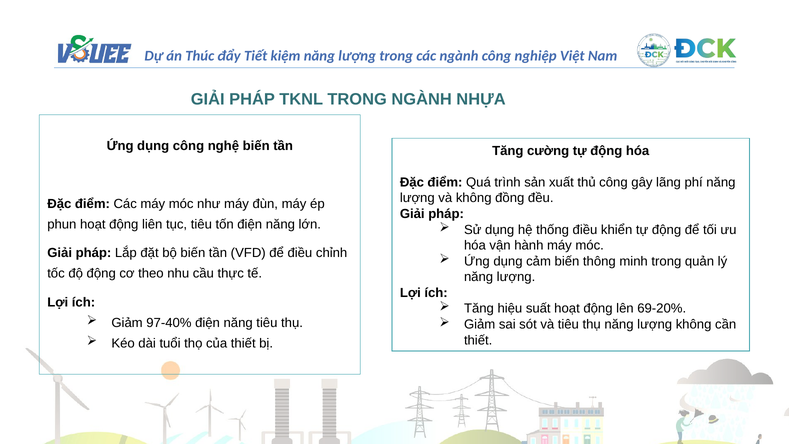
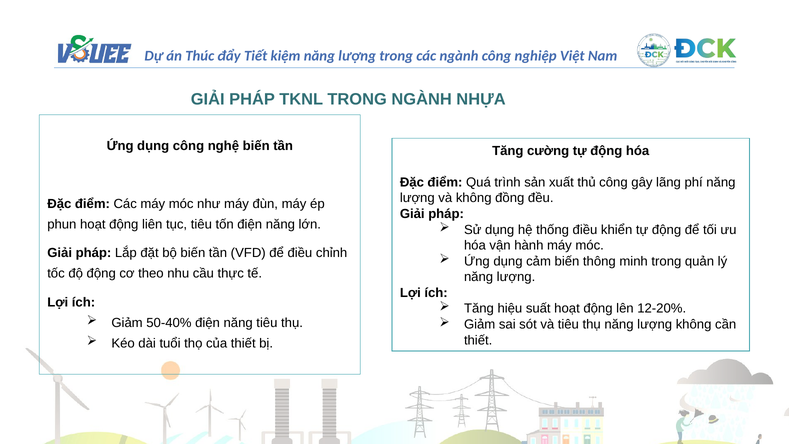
69-20%: 69-20% -> 12-20% (662, 308)
97-40%: 97-40% -> 50-40% (169, 323)
